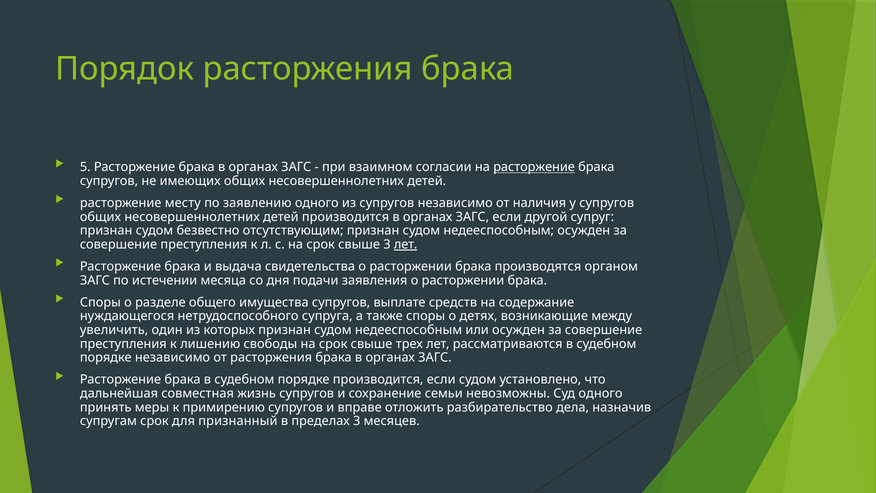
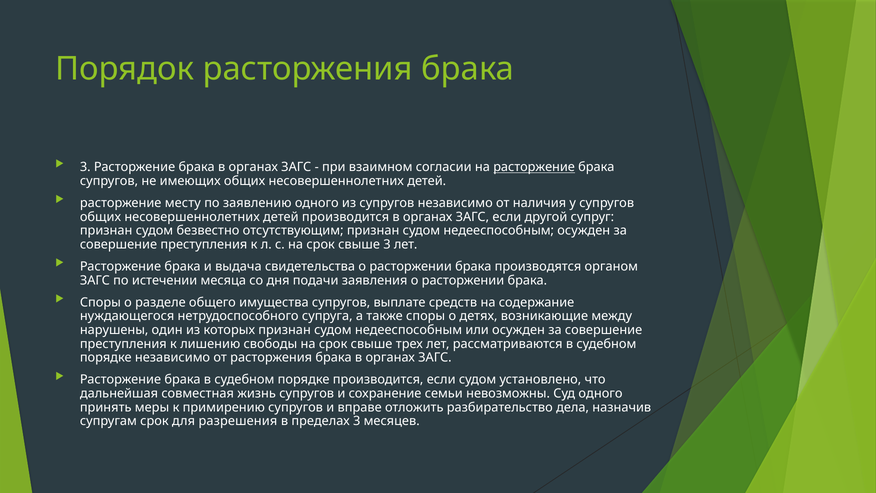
5: 5 -> 3 (85, 167)
лет underline: present -> none (406, 244)
увеличить: увеличить -> нарушены (114, 330)
признанный: признанный -> разрешения (238, 421)
